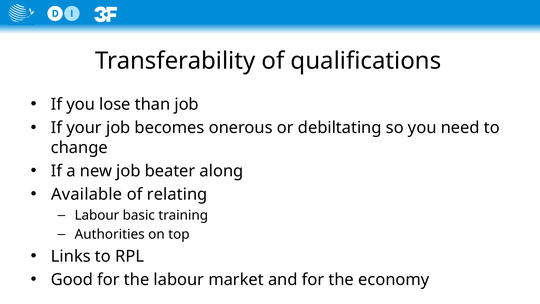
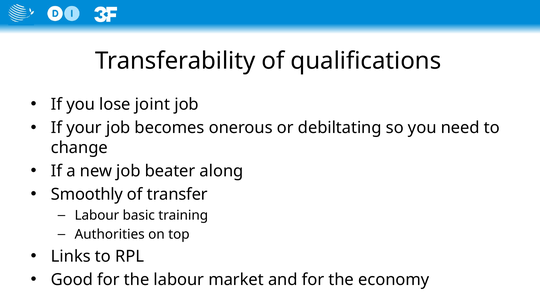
than: than -> joint (152, 104)
Available: Available -> Smoothly (87, 194)
relating: relating -> transfer (177, 194)
